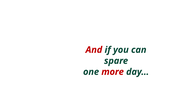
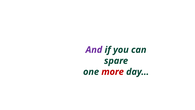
And colour: red -> purple (94, 50)
